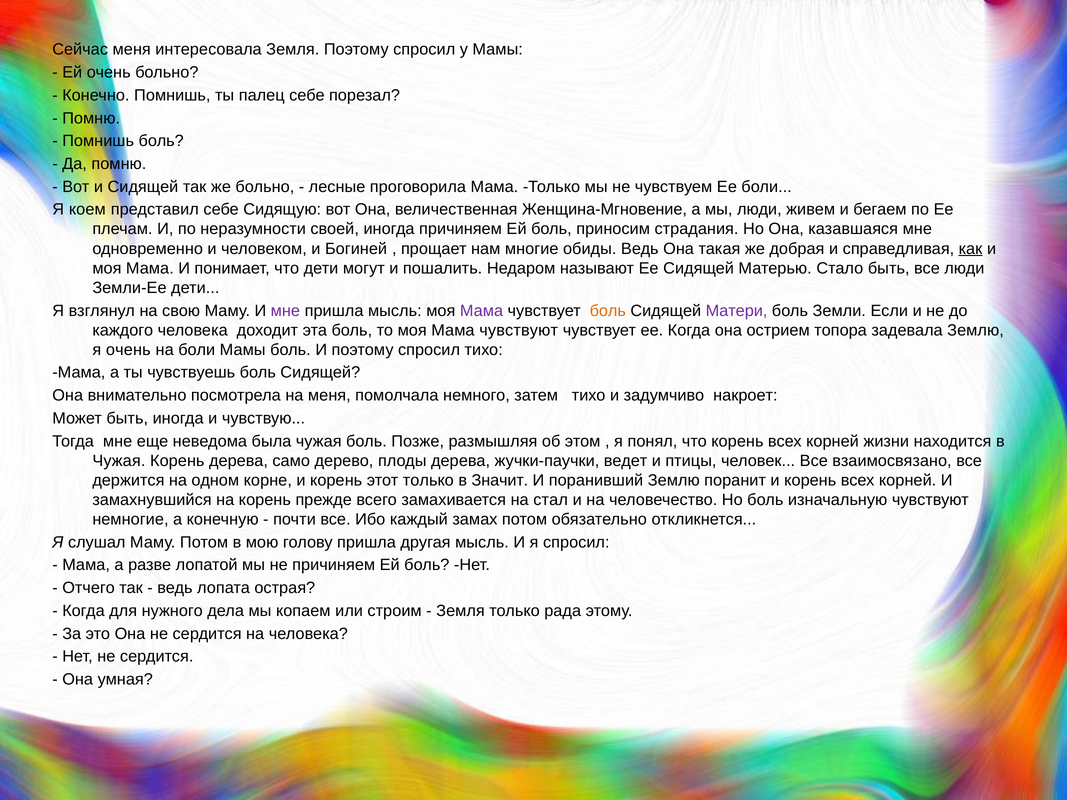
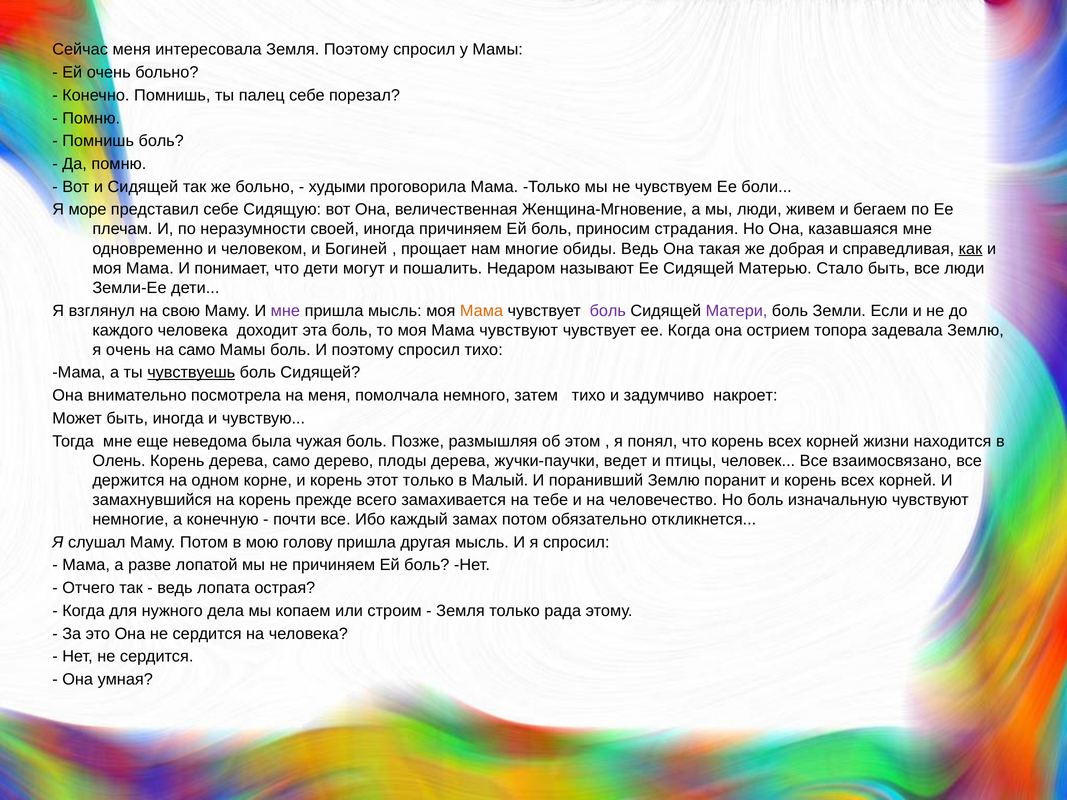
лесные: лесные -> худыми (337, 187)
коем: коем -> море (88, 210)
Мама colour: purple -> orange (482, 311)
боль colour: orange -> purple (608, 311)
на боли: боли -> само (197, 350)
чувствуешь underline: none -> present (191, 373)
Чужая: Чужая -> Олень (119, 461)
Значит: Значит -> Малый (500, 480)
стал: стал -> тебе (551, 500)
